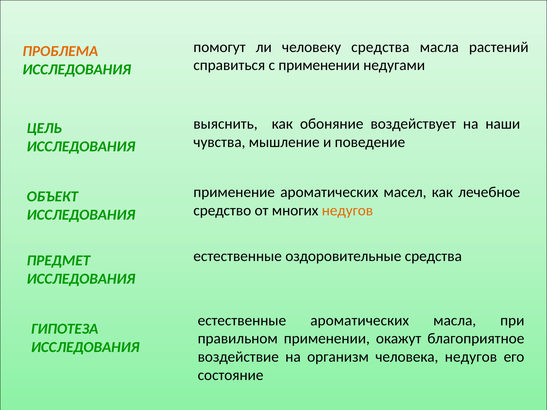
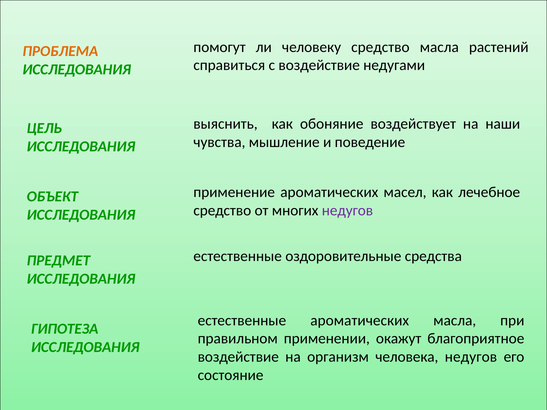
человеку средства: средства -> средство (380, 47)
с применении: применении -> воздействие (319, 65)
недугов colour: orange -> purple (347, 211)
